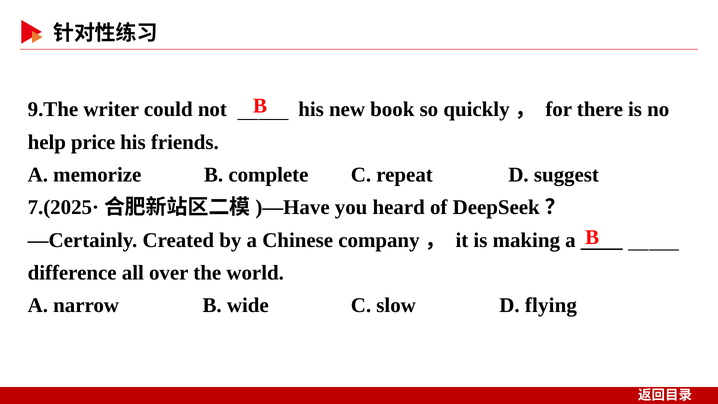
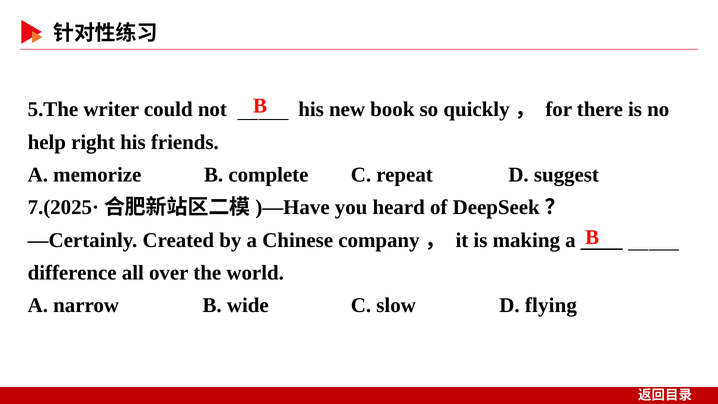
9.The: 9.The -> 5.The (53, 109)
price: price -> right (93, 142)
